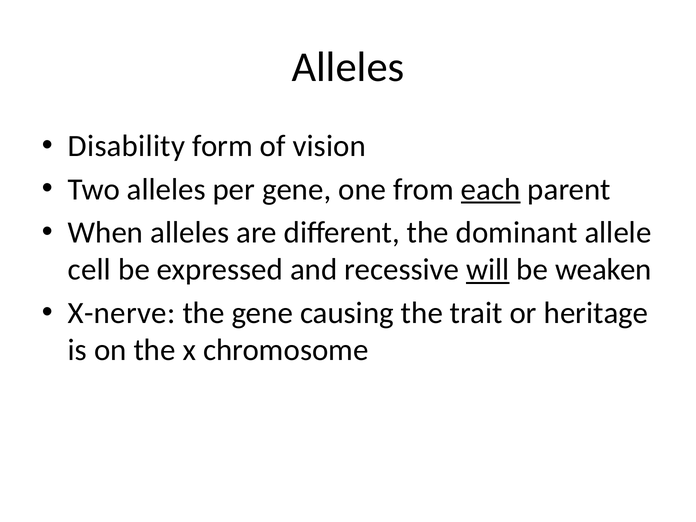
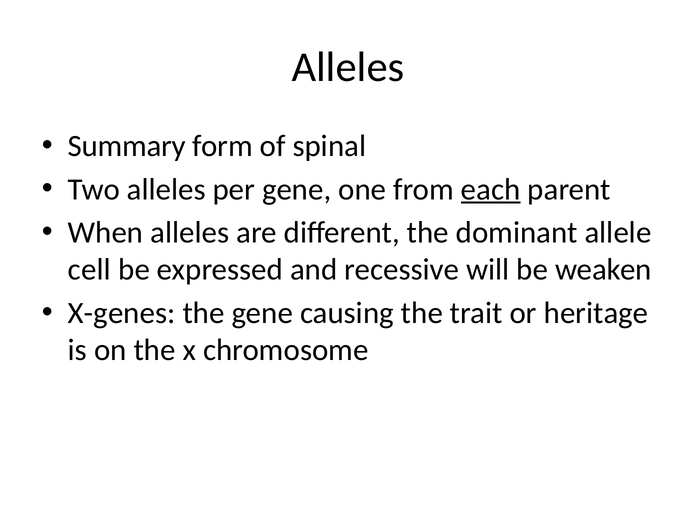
Disability: Disability -> Summary (127, 146)
vision: vision -> spinal (329, 146)
will underline: present -> none (488, 270)
X-nerve: X-nerve -> X-genes (122, 313)
